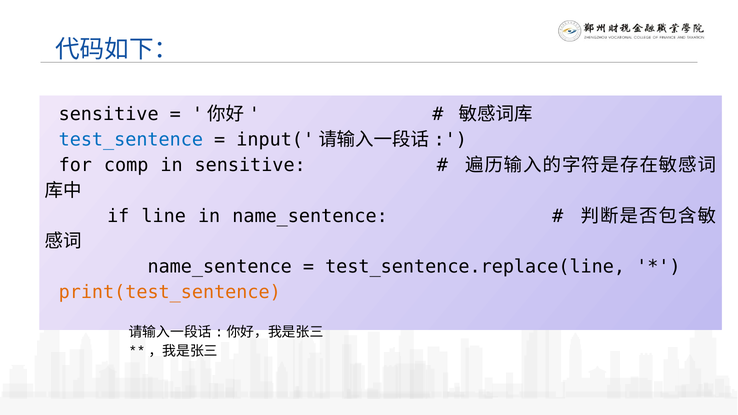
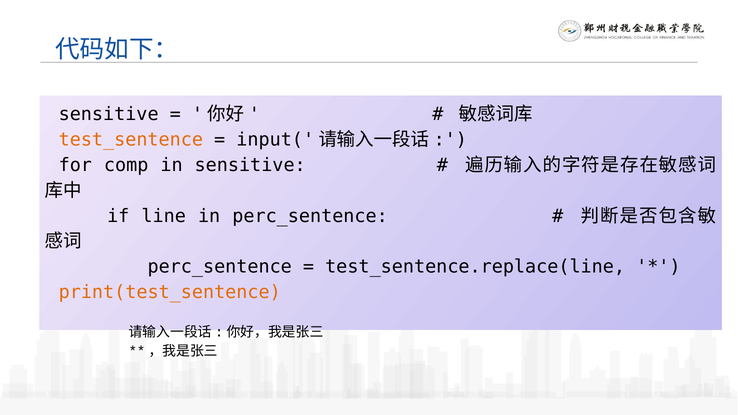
test_sentence colour: blue -> orange (131, 140)
in name_sentence: name_sentence -> perc_sentence (310, 216)
name_sentence: name_sentence -> perc_sentence (220, 267)
